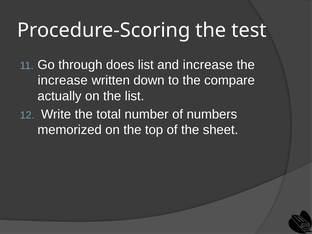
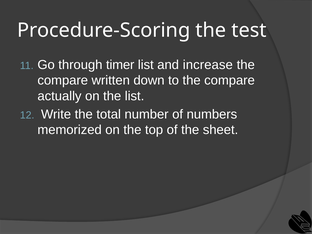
does: does -> timer (120, 65)
increase: increase -> compare (63, 80)
